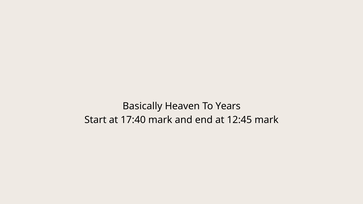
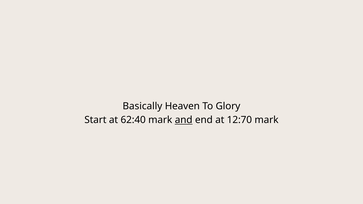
Years: Years -> Glory (228, 106)
17:40: 17:40 -> 62:40 (133, 120)
and underline: none -> present (184, 120)
12:45: 12:45 -> 12:70 (239, 120)
